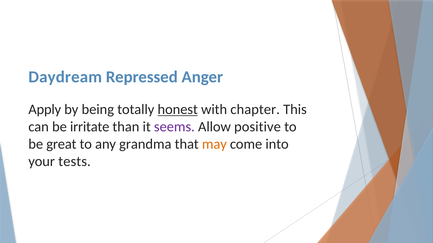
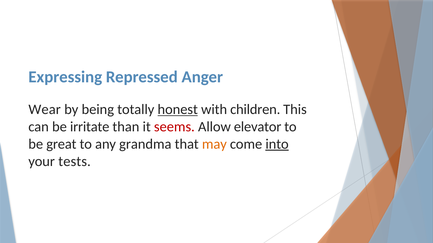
Daydream: Daydream -> Expressing (65, 77)
Apply: Apply -> Wear (45, 110)
chapter: chapter -> children (255, 110)
seems colour: purple -> red (174, 127)
positive: positive -> elevator (258, 127)
into underline: none -> present (277, 144)
